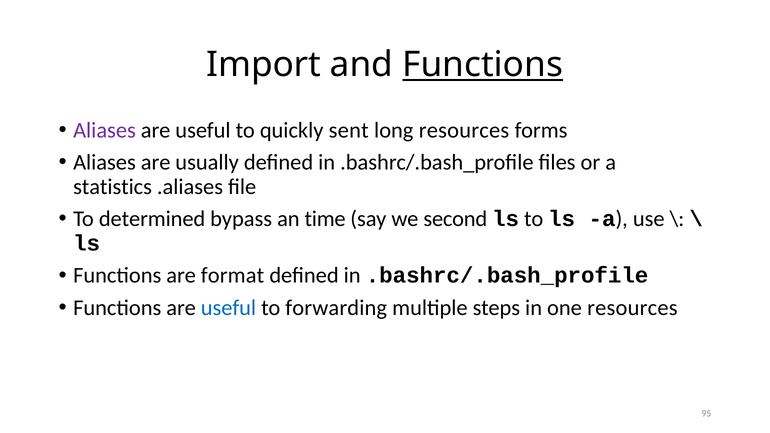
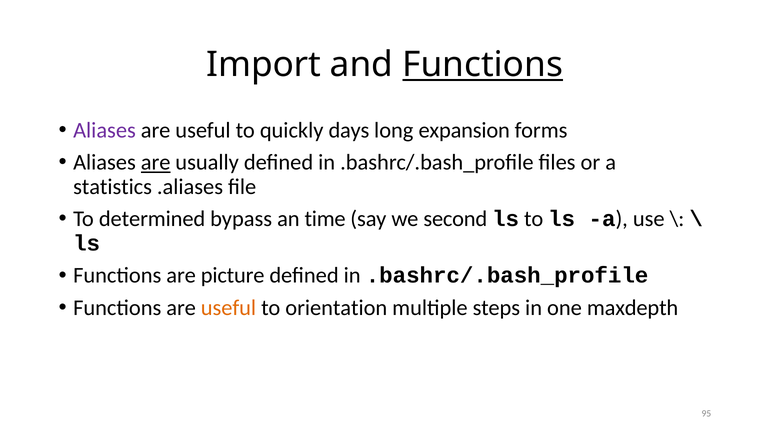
sent: sent -> days (349, 130)
long resources: resources -> expansion (464, 130)
are underline: none -> present (156, 162)
format: format -> picture (233, 276)
useful colour: blue -> orange (228, 308)
forwarding: forwarding -> orientation (336, 308)
one resources: resources -> maxdepth (633, 308)
